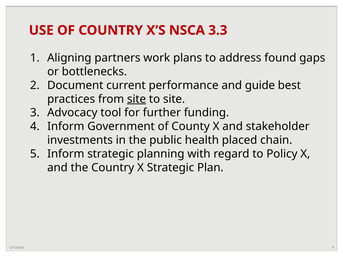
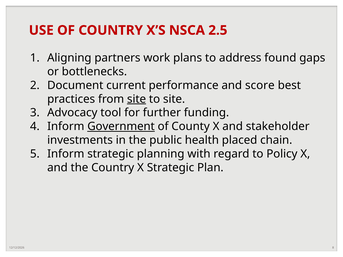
3.3: 3.3 -> 2.5 (218, 30)
guide: guide -> score (260, 85)
Government underline: none -> present (121, 127)
